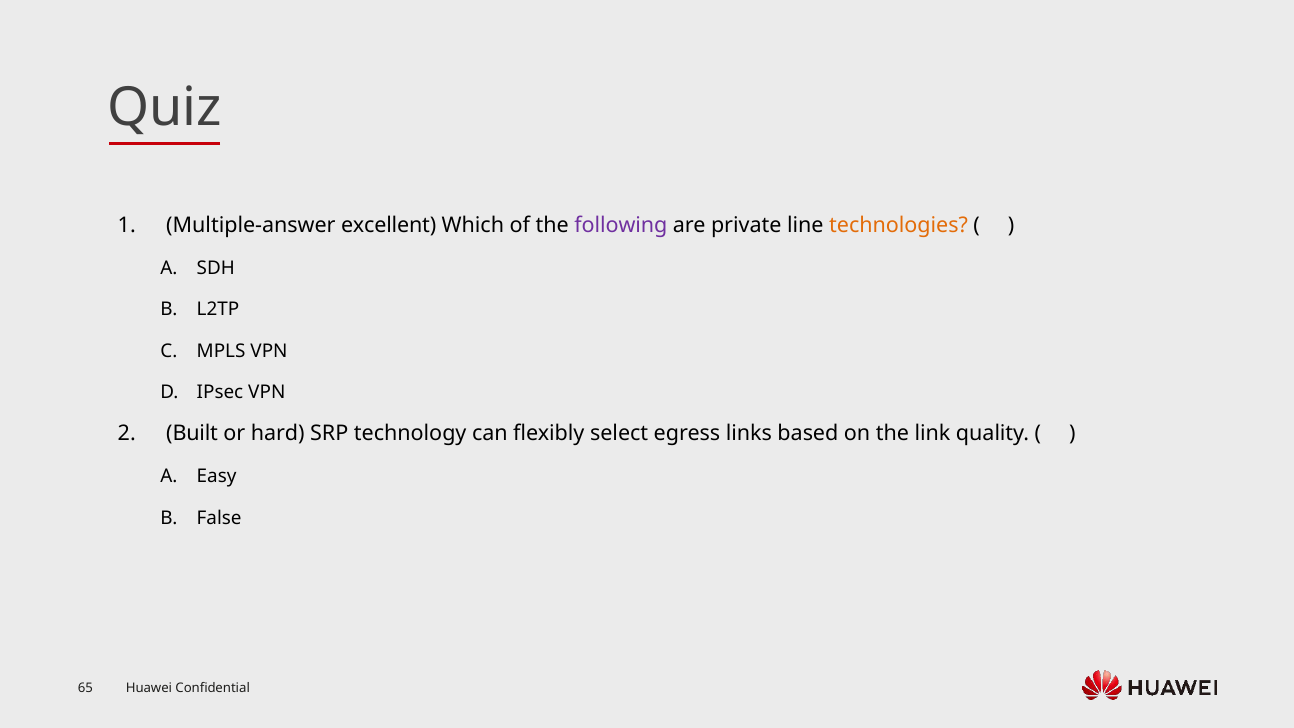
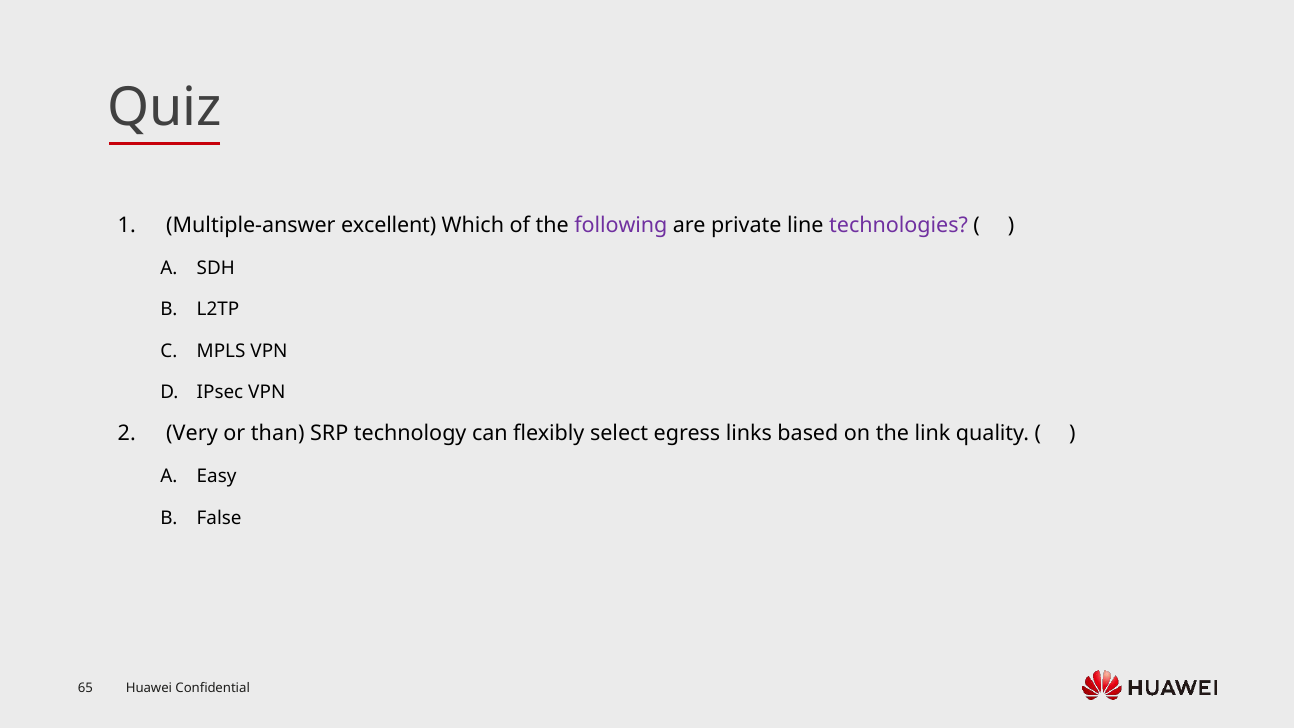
technologies colour: orange -> purple (899, 225)
Built: Built -> Very (192, 434)
hard: hard -> than (278, 434)
